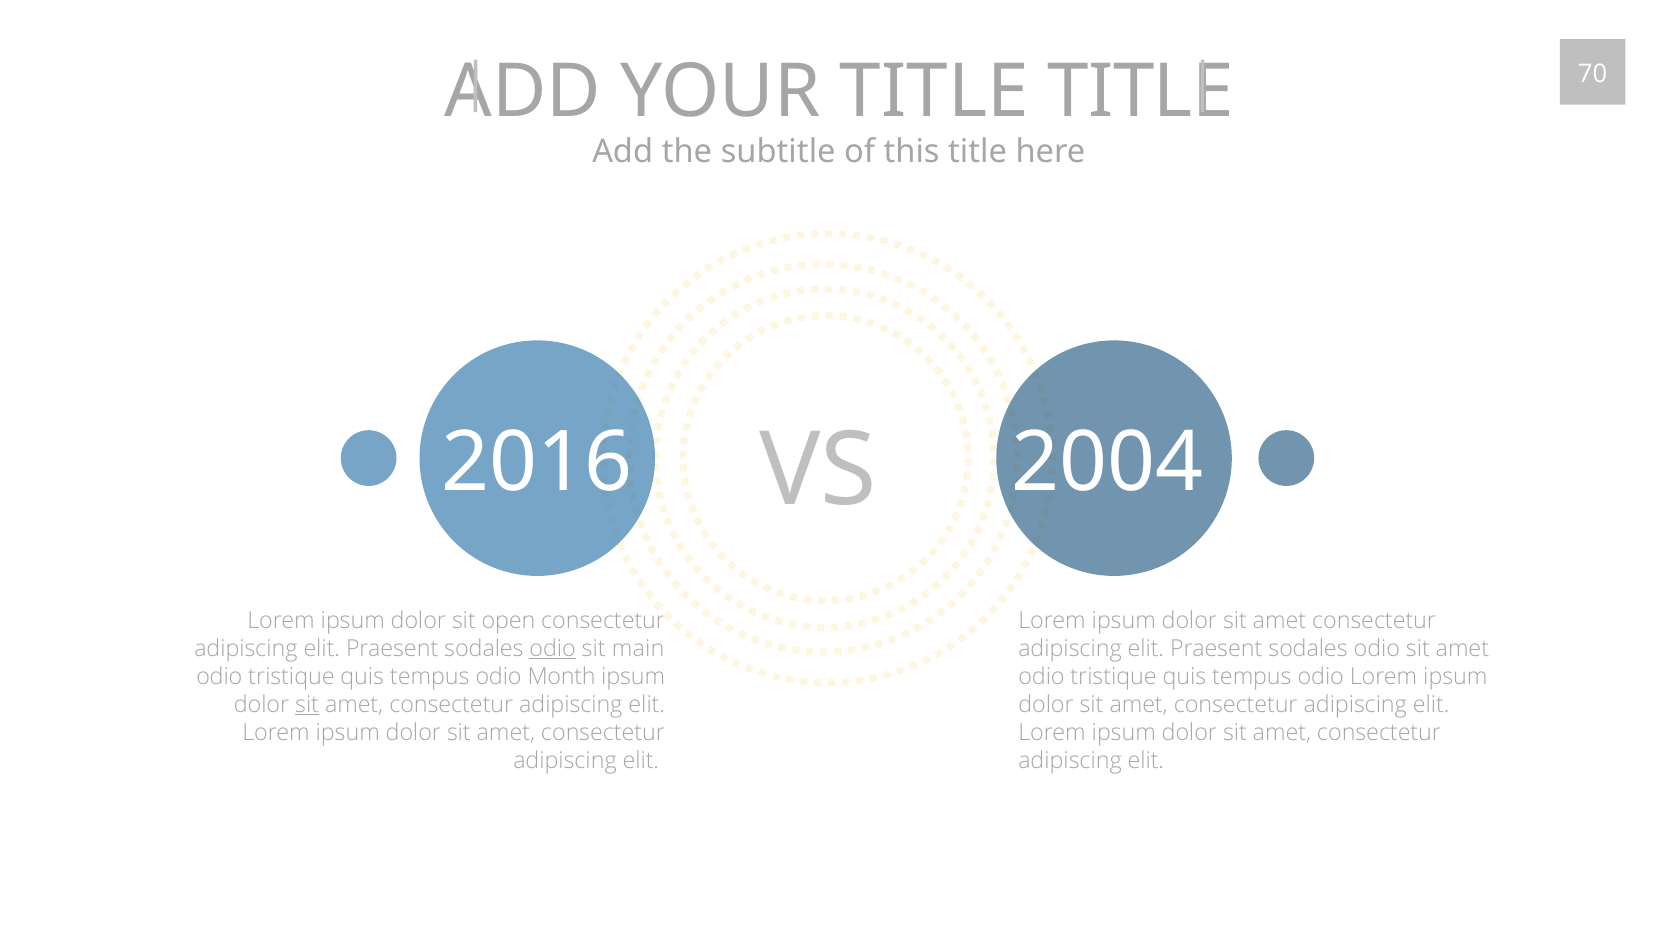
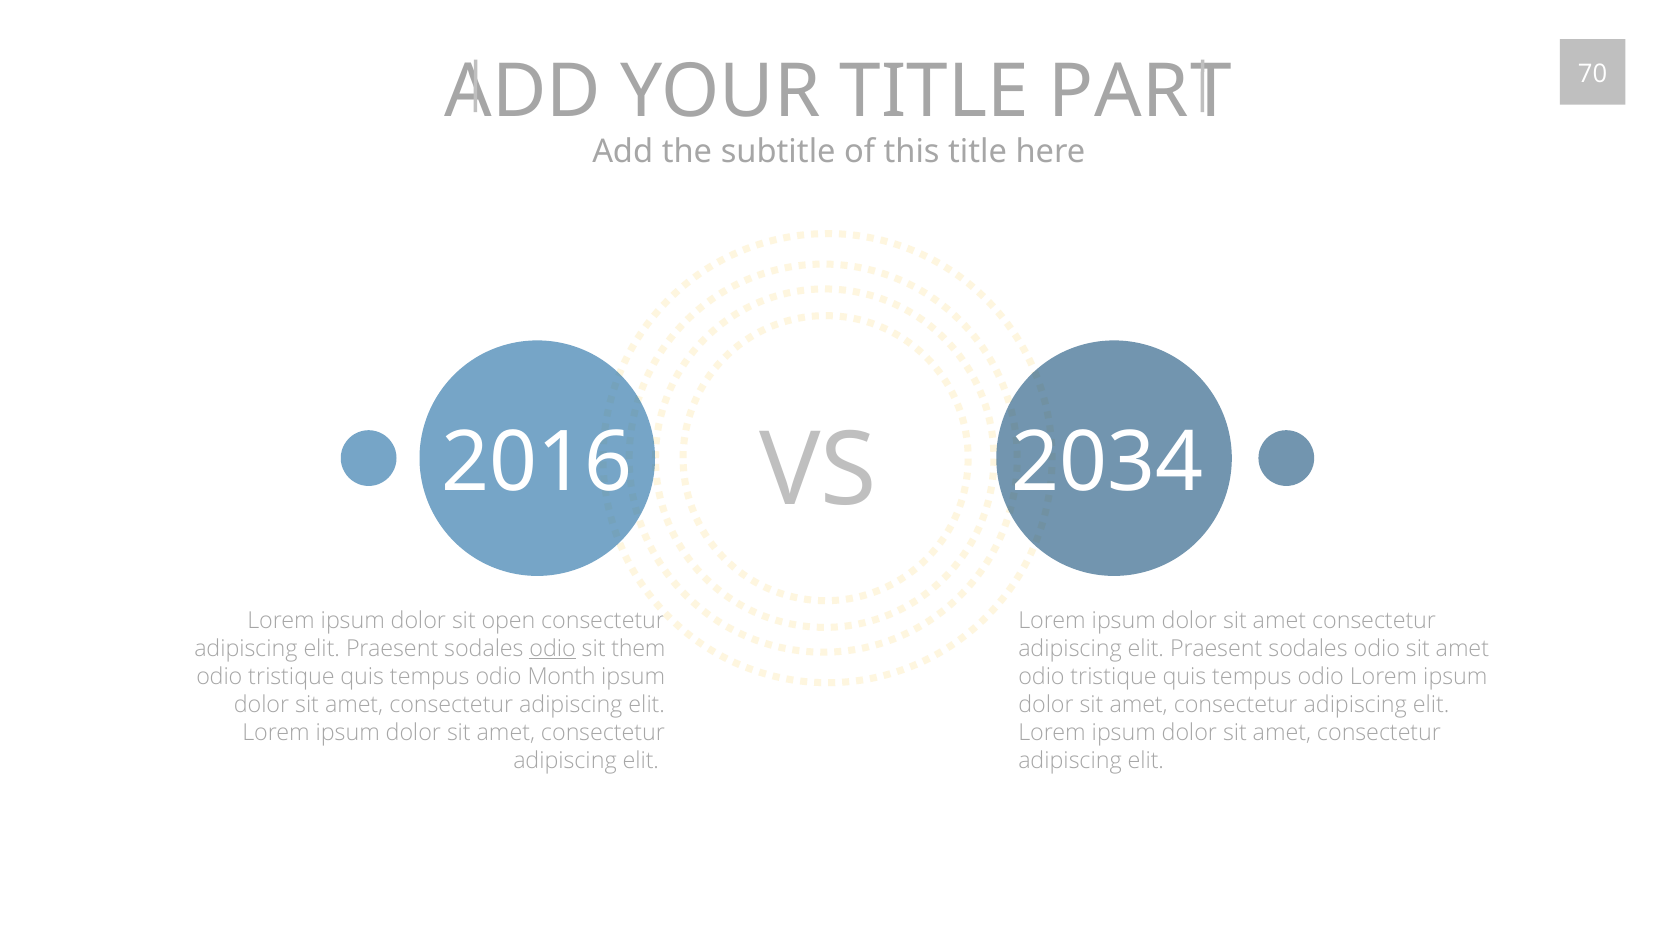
TITLE TITLE: TITLE -> PART (1140, 92)
2004: 2004 -> 2034 (1108, 463)
main: main -> them (638, 649)
sit underline: present -> none (307, 705)
